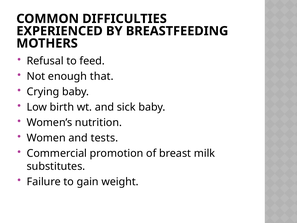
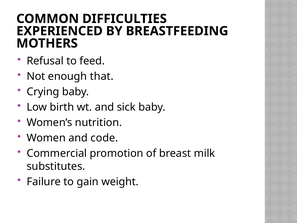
tests: tests -> code (104, 138)
